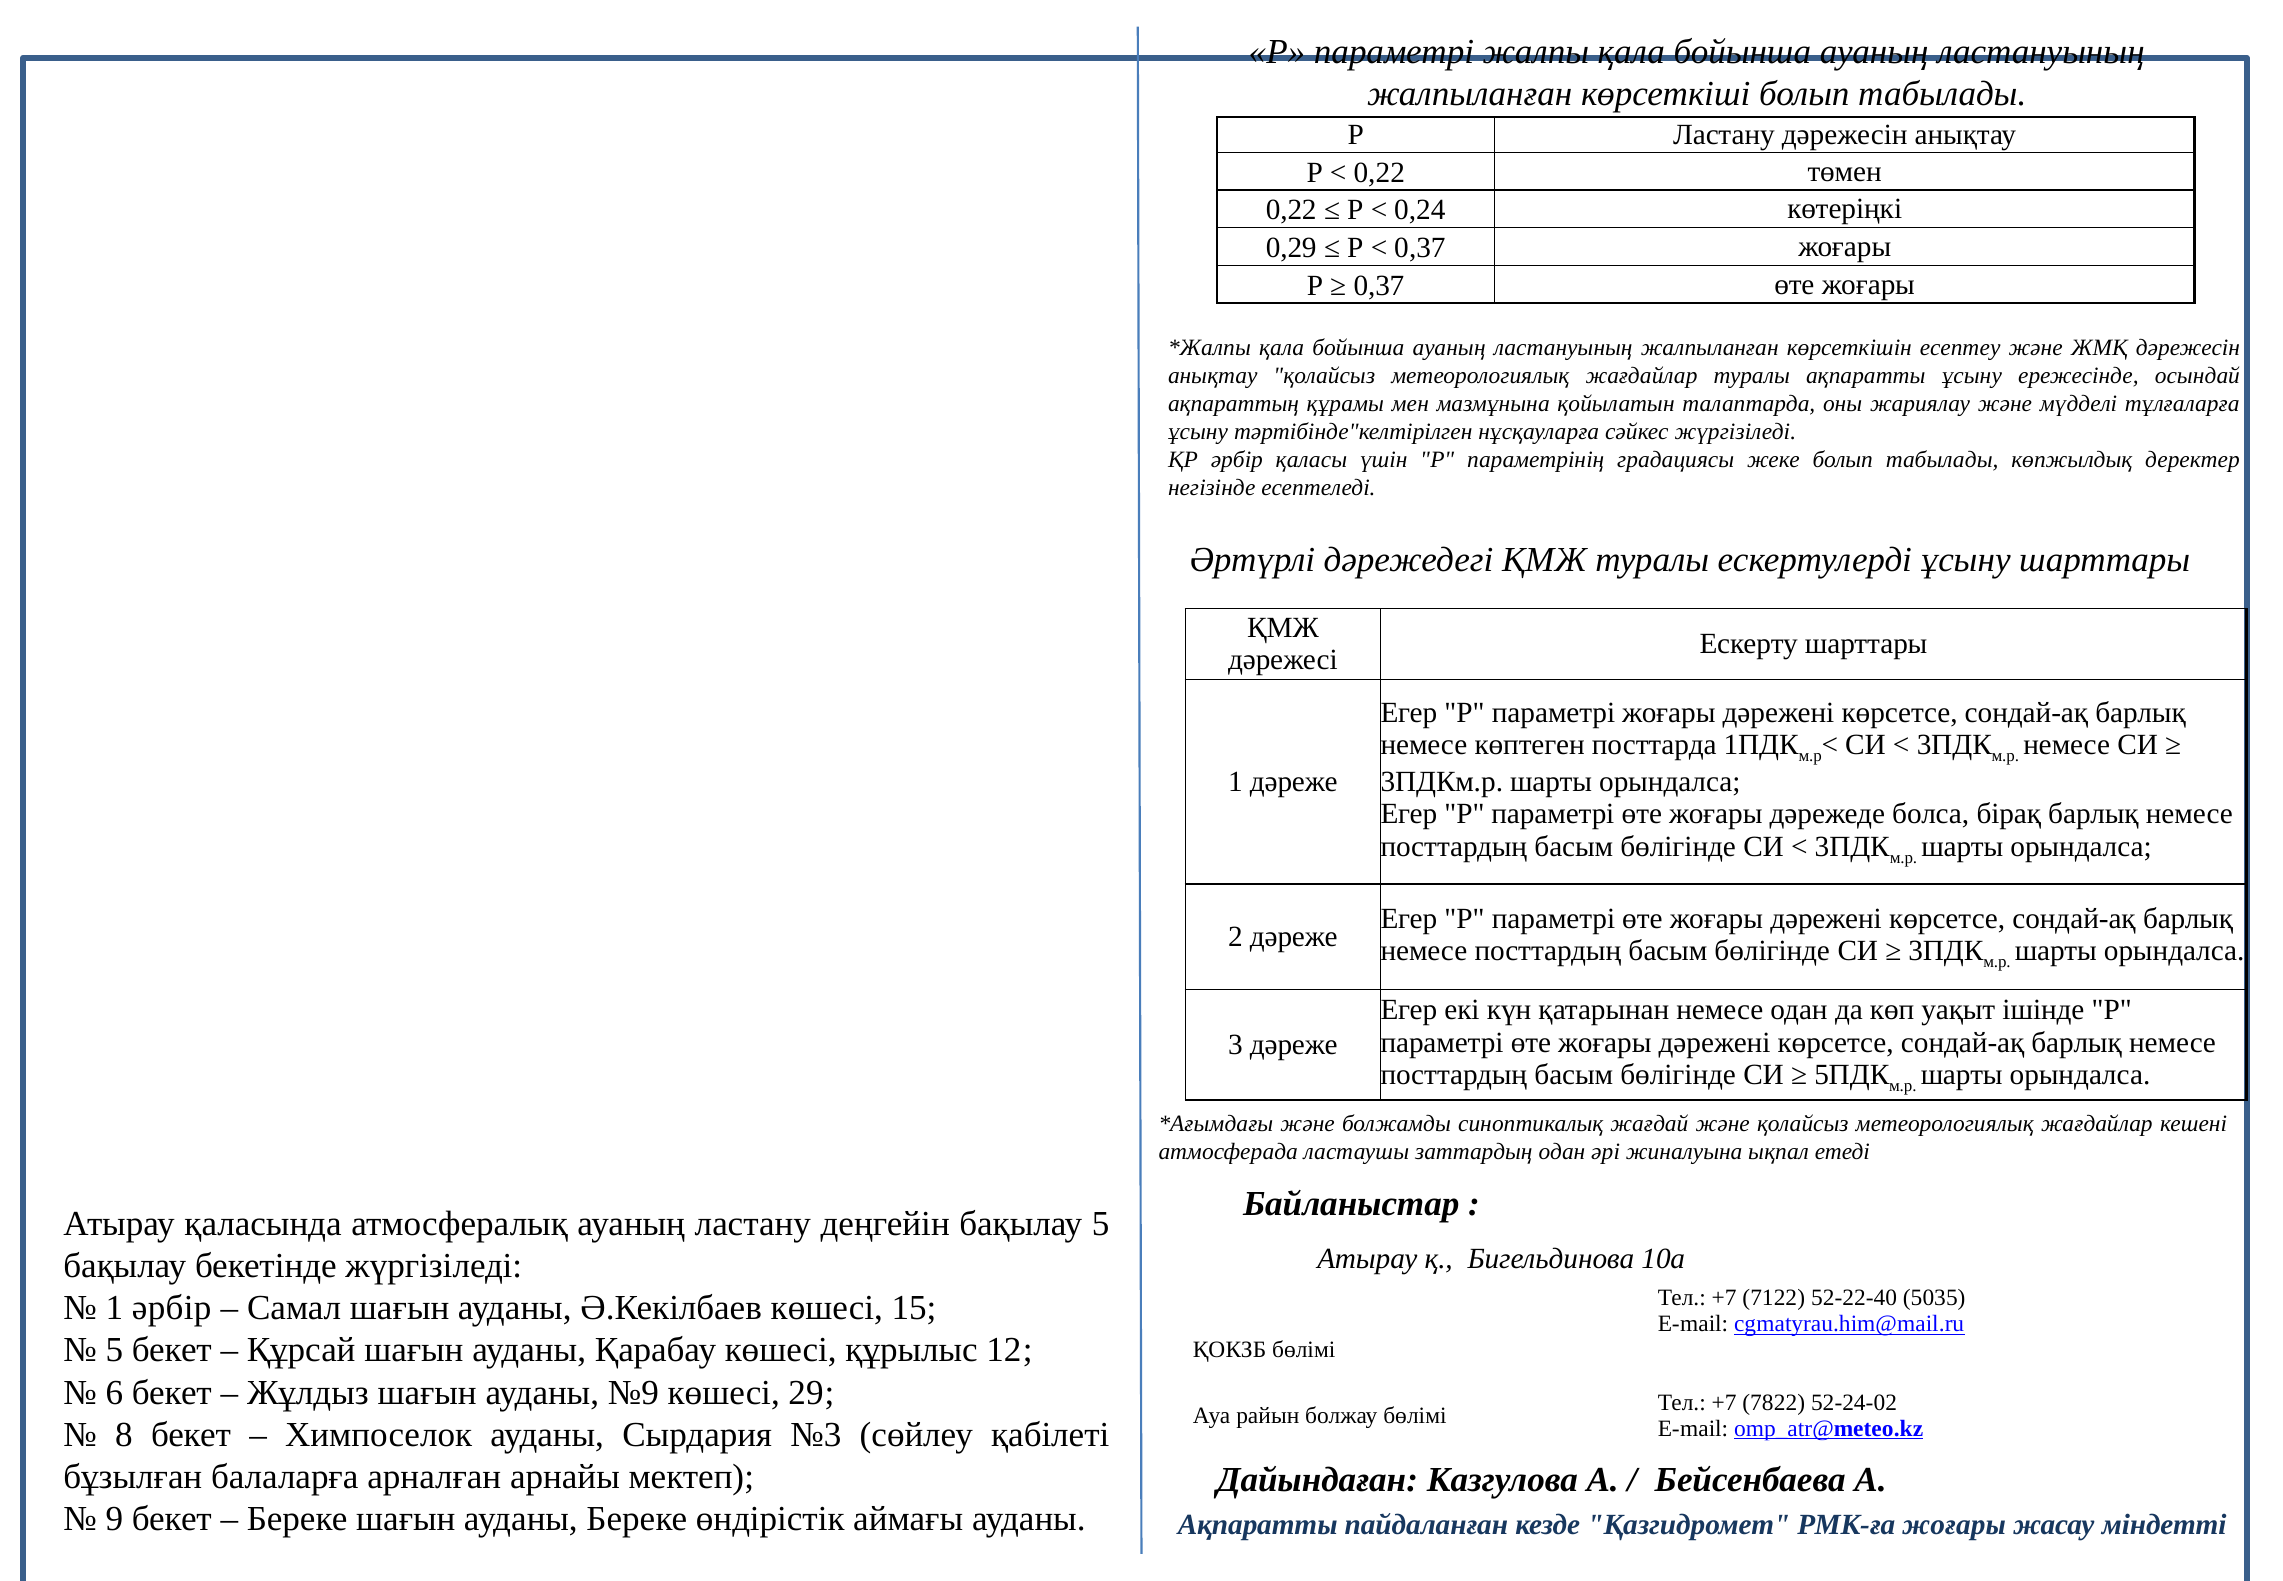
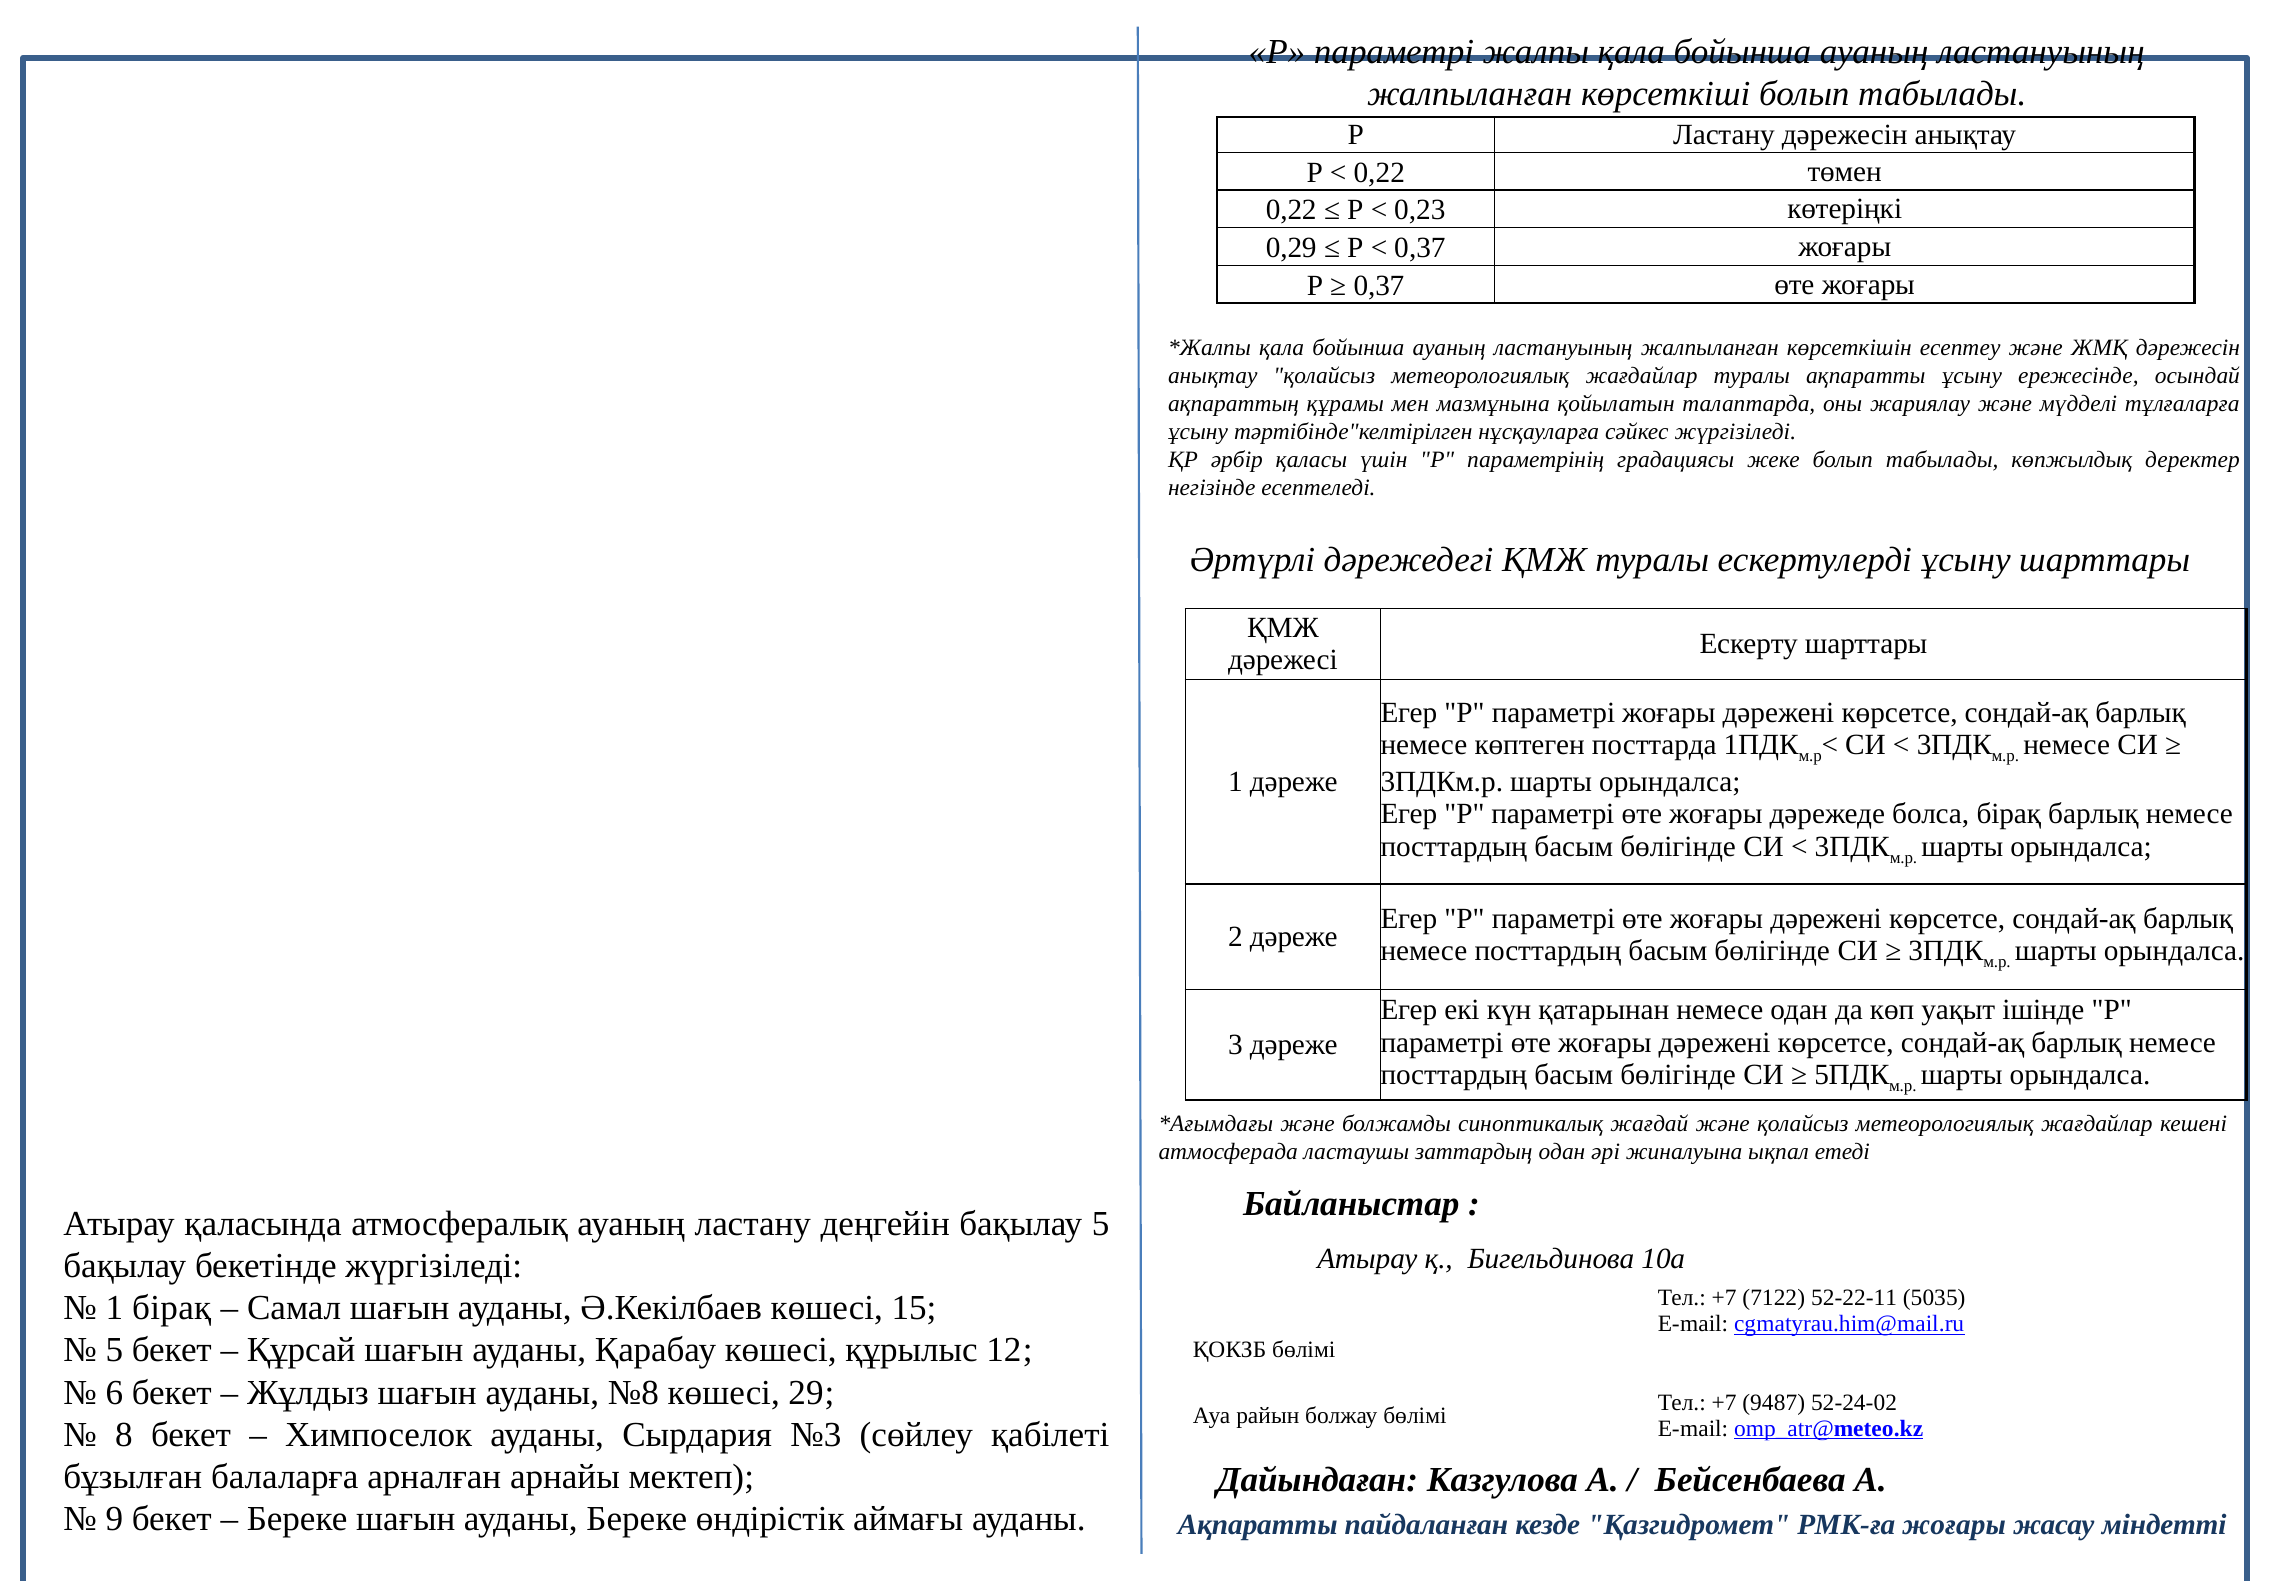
0,24: 0,24 -> 0,23 (1420, 210)
52-22-40: 52-22-40 -> 52-22-11 (1854, 1298)
1 әрбір: әрбір -> бірақ (172, 1308)
№9: №9 -> №8 (633, 1392)
7822: 7822 -> 9487 (1774, 1402)
